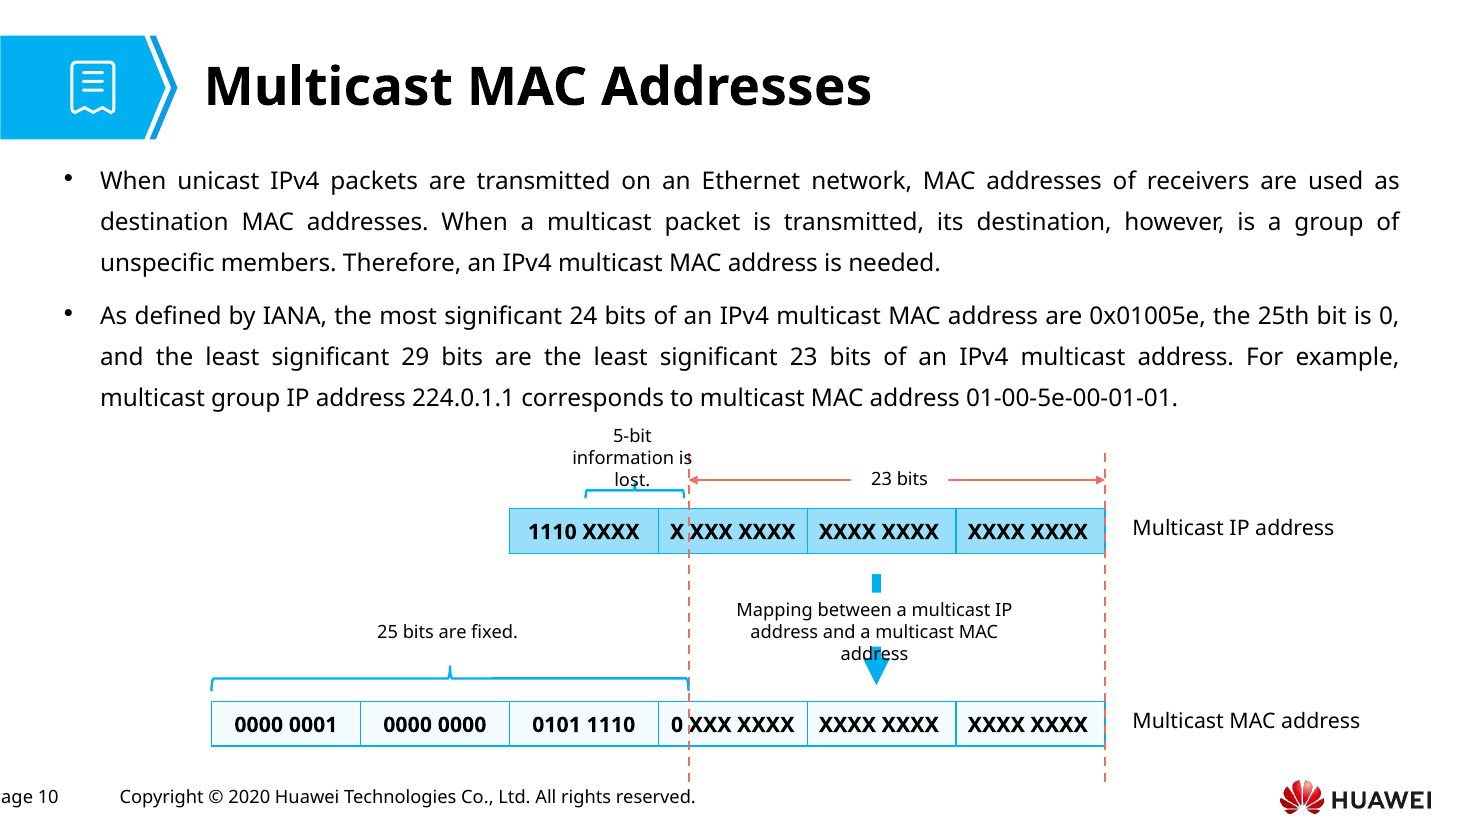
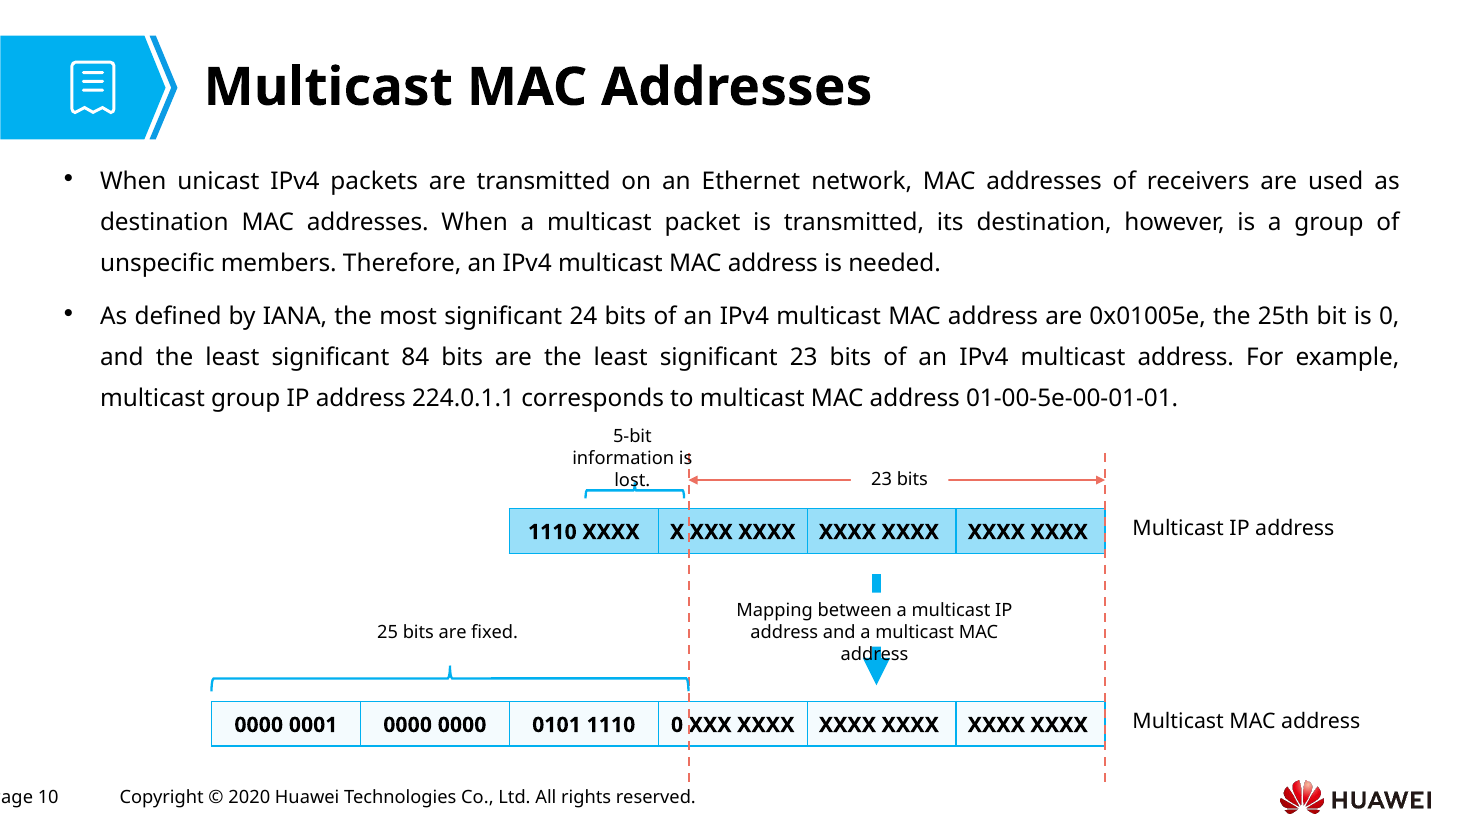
29: 29 -> 84 (415, 358)
